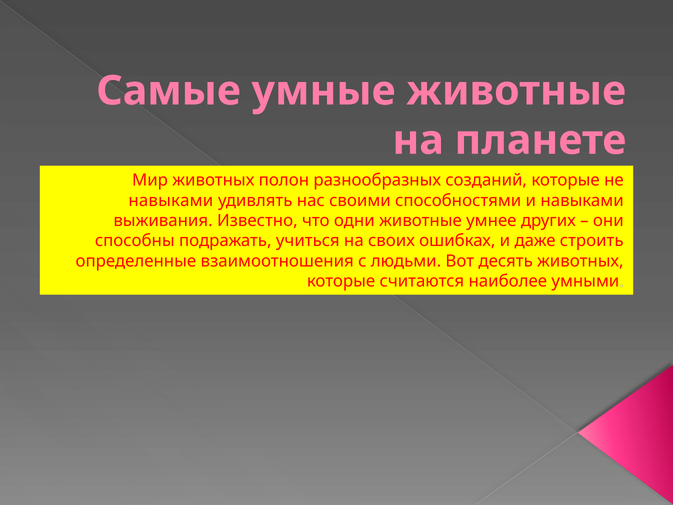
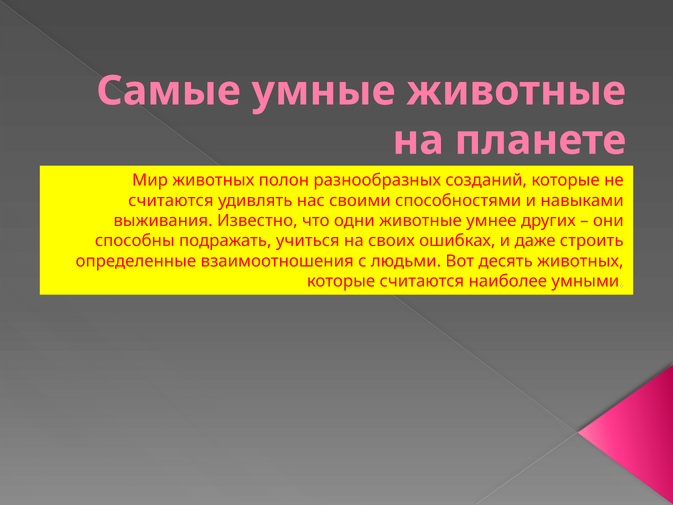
навыками: навыками -> считаются (171, 200)
